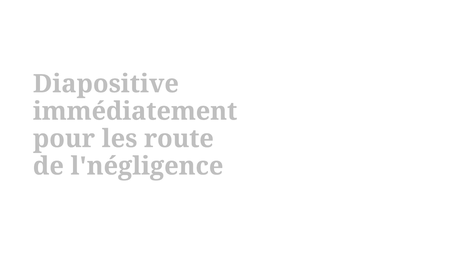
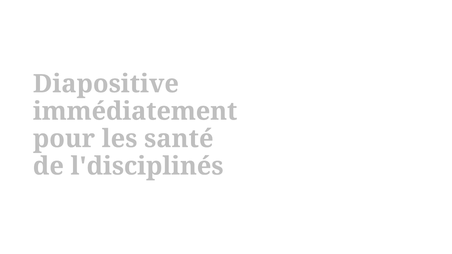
route: route -> santé (179, 139)
l'négligence: l'négligence -> l'disciplinés (147, 166)
